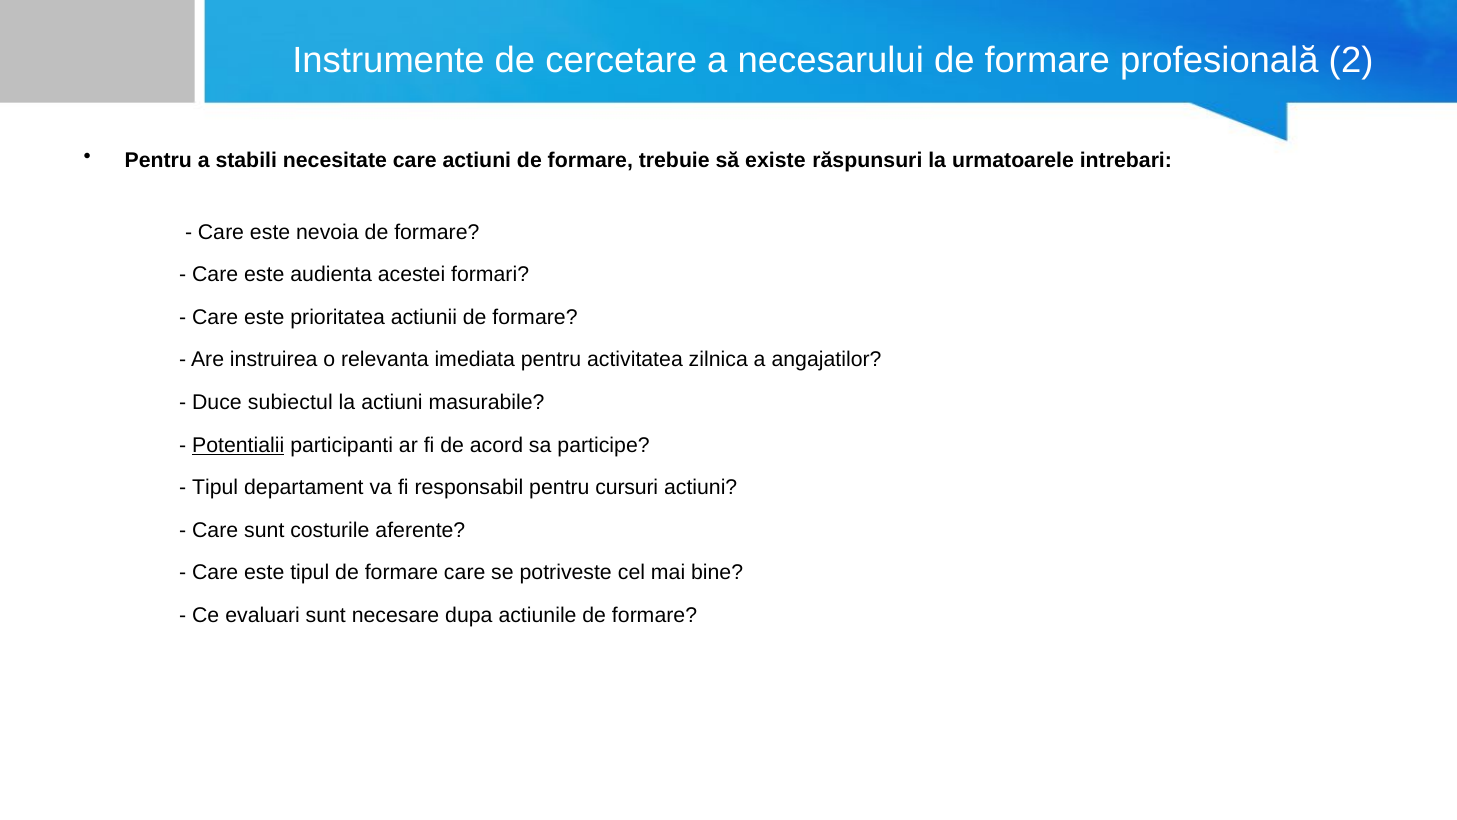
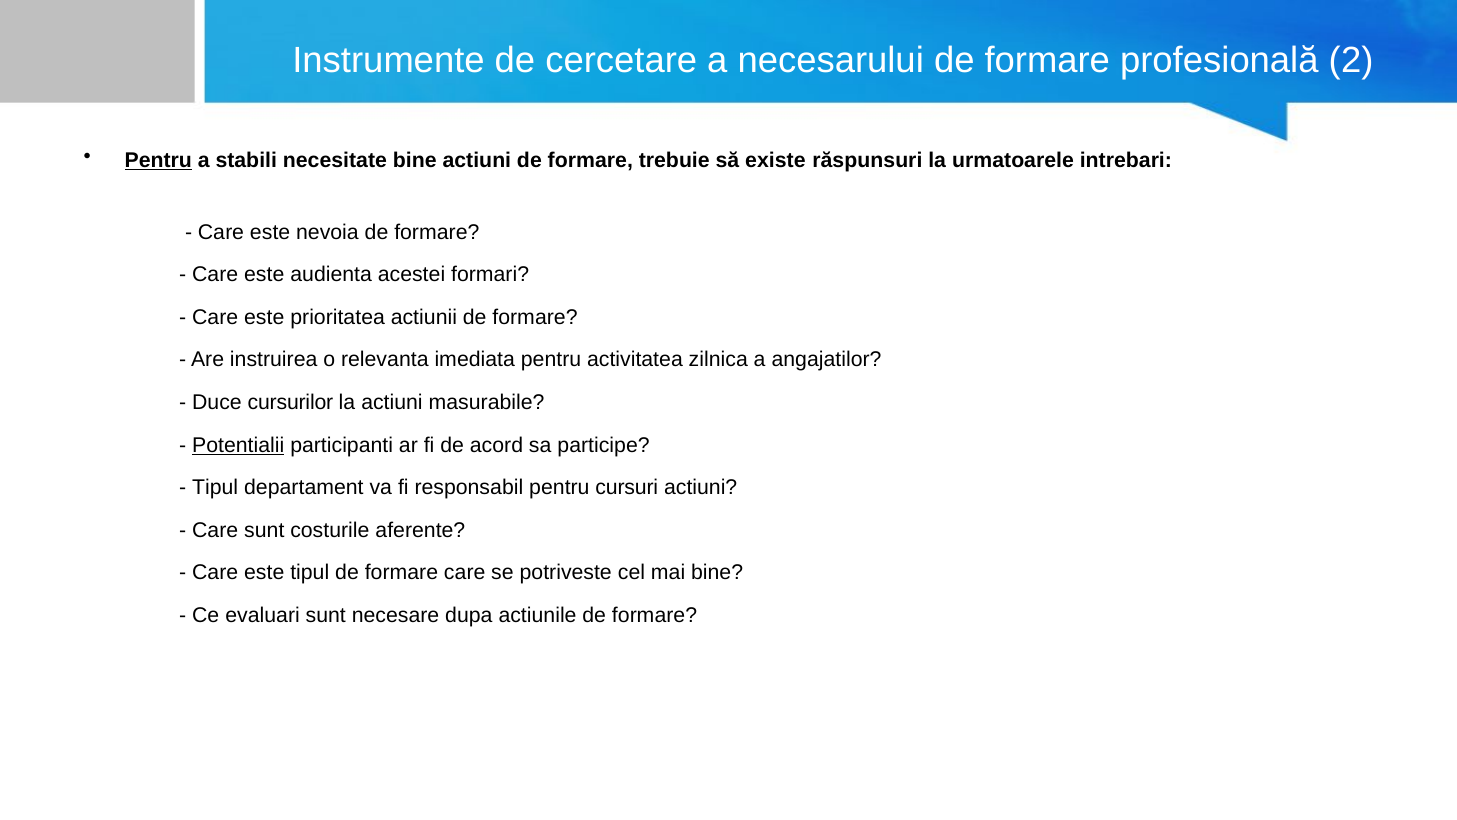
Pentru underline: none -> present (158, 160)
necesitate care: care -> bine (415, 160)
subiectul: subiectul -> cursurilor (290, 402)
